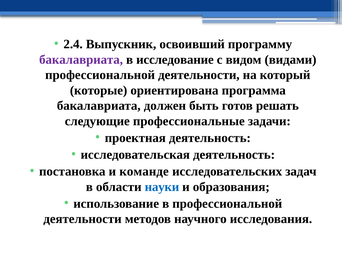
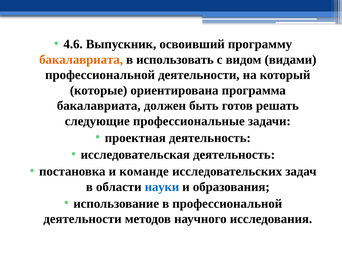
2.4: 2.4 -> 4.6 (73, 44)
бакалавриата colour: purple -> orange (81, 60)
исследование: исследование -> использовать (175, 60)
